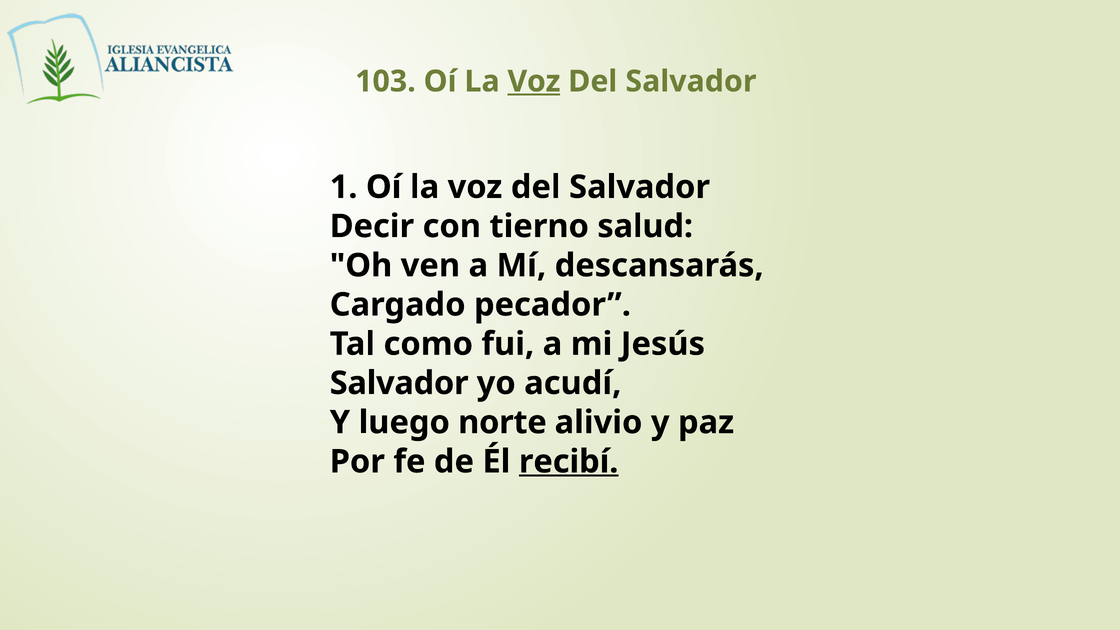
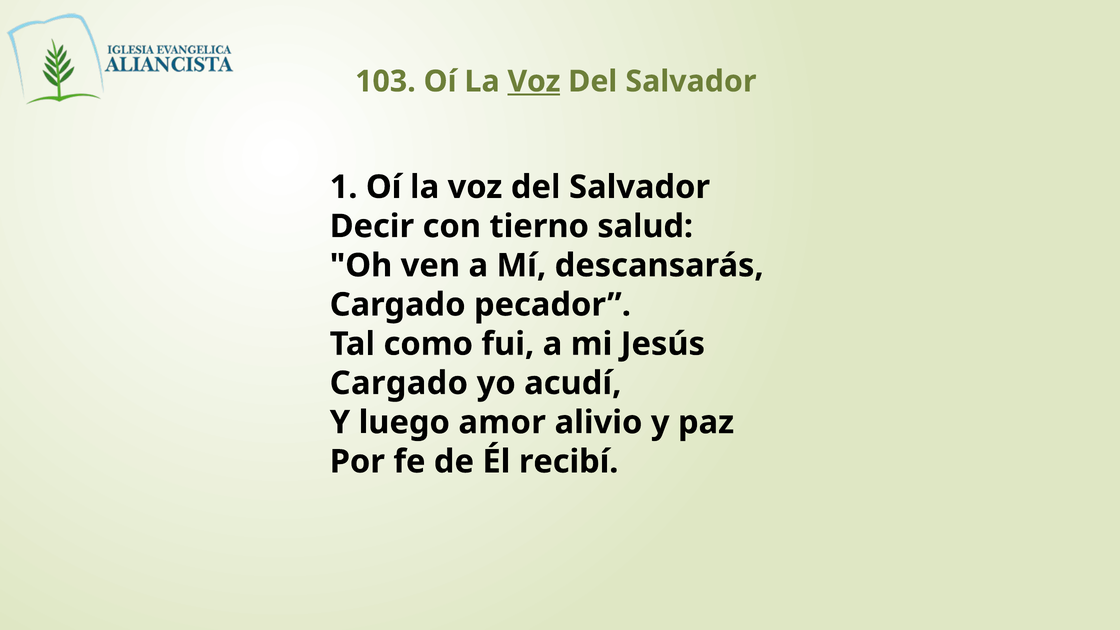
Salvador: Salvador -> Cargado (399, 383)
norte: norte -> amor (502, 422)
recibí underline: present -> none (569, 462)
